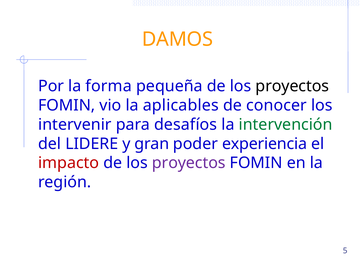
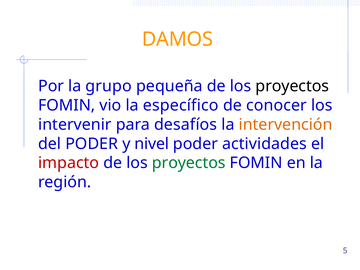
forma: forma -> grupo (109, 86)
aplicables: aplicables -> específico (181, 105)
intervención colour: green -> orange (286, 125)
del LIDERE: LIDERE -> PODER (92, 144)
gran: gran -> nivel (152, 144)
experiencia: experiencia -> actividades (264, 144)
proyectos colour: purple -> green (189, 163)
